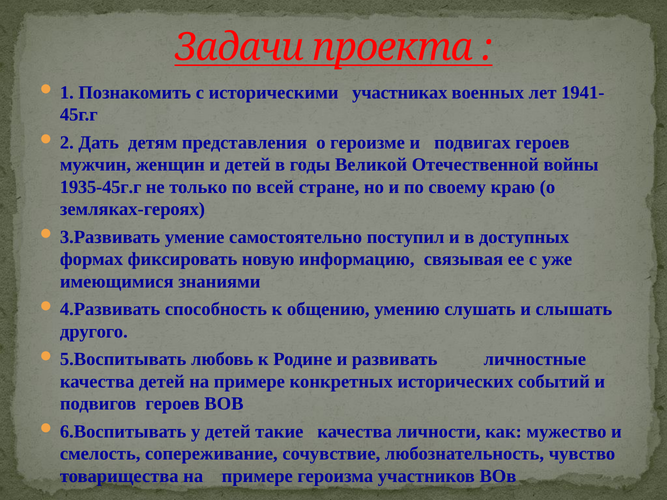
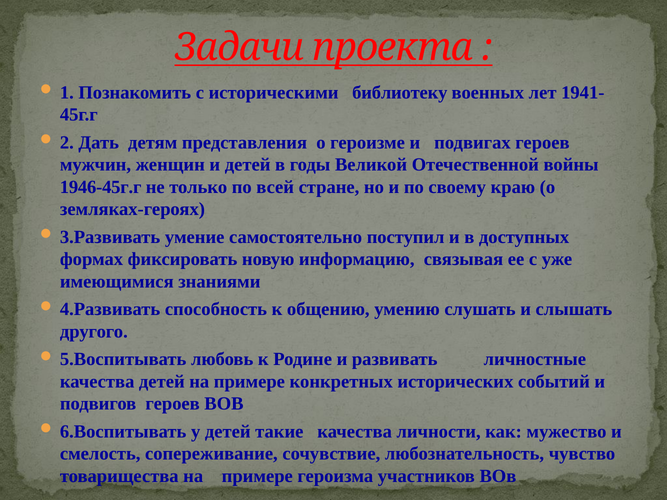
участниках: участниках -> библиотеку (400, 92)
1935-45г.г: 1935-45г.г -> 1946-45г.г (101, 187)
